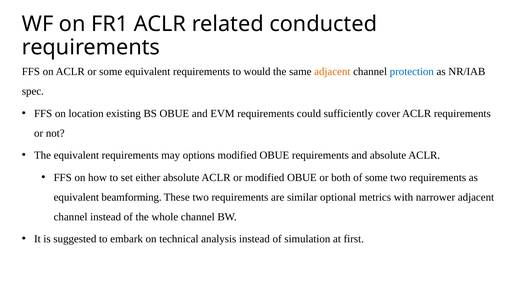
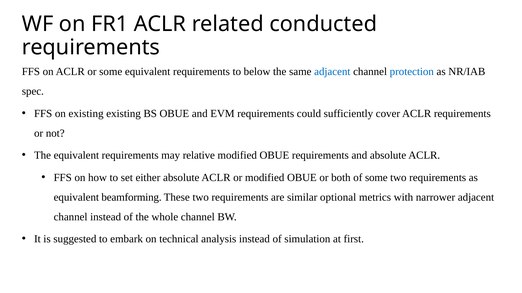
would: would -> below (257, 72)
adjacent colour: orange -> blue (332, 72)
on location: location -> existing (86, 114)
options: options -> relative (199, 156)
